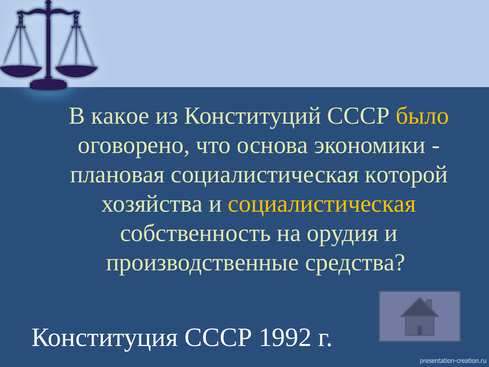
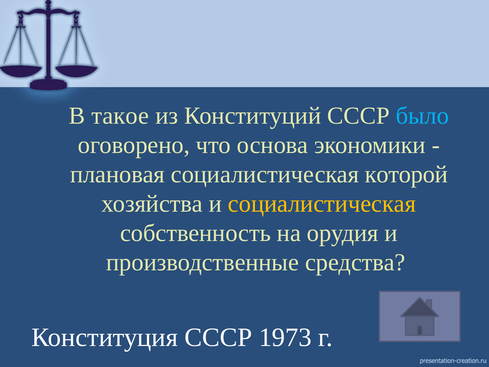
какое: какое -> такое (120, 116)
было colour: yellow -> light blue (422, 116)
1992: 1992 -> 1973 (285, 337)
